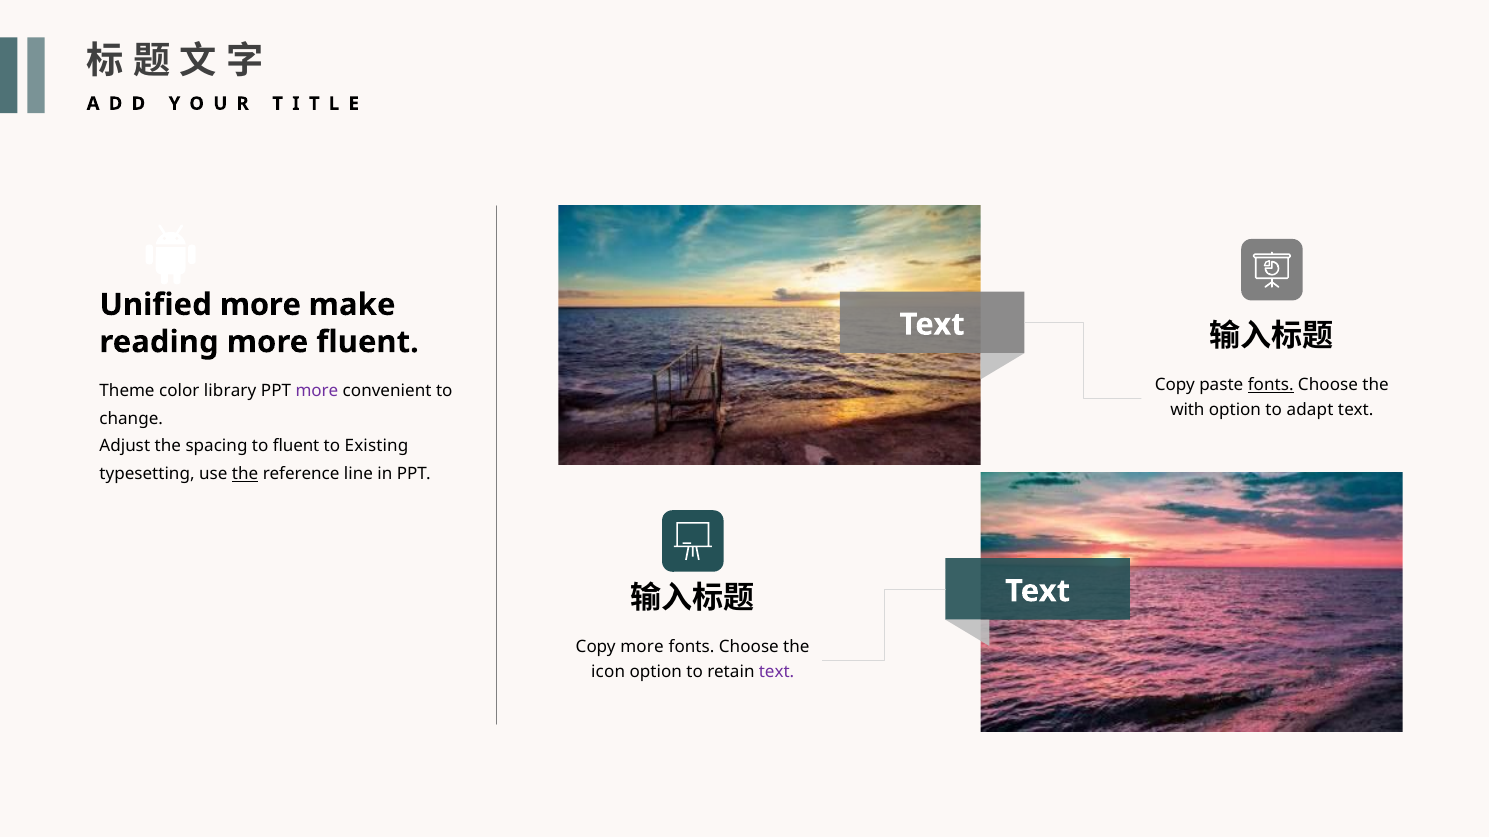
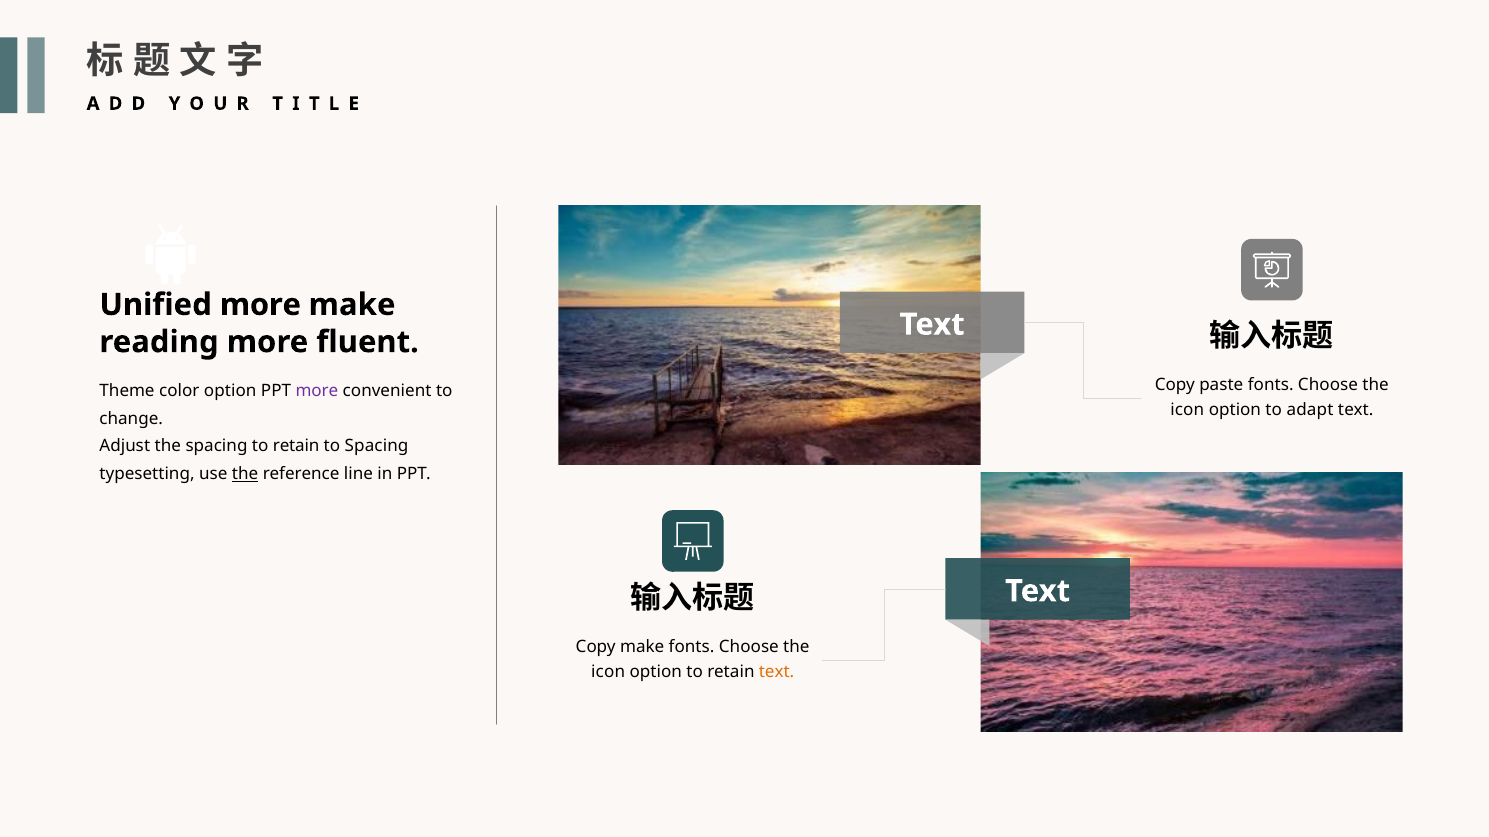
fonts underline: present -> none (1271, 385)
color library: library -> option (230, 391)
with: with -> icon (1187, 410)
spacing to fluent: fluent -> retain (296, 446)
to Existing: Existing -> Spacing (377, 446)
Copy more: more -> make (642, 647)
text colour: purple -> orange (777, 672)
